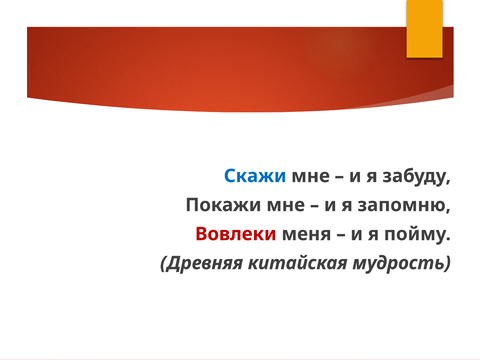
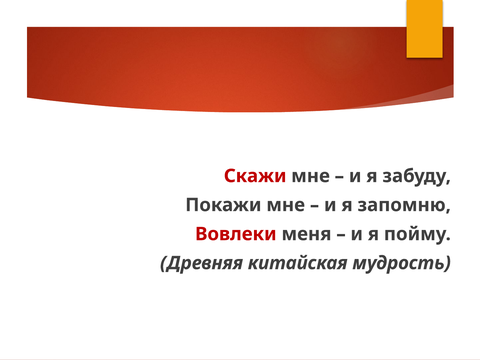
Скажи colour: blue -> red (255, 176)
